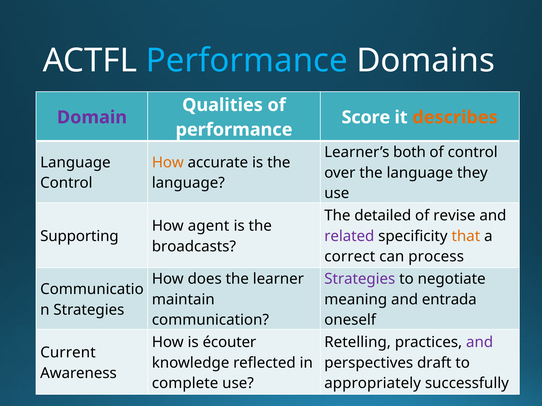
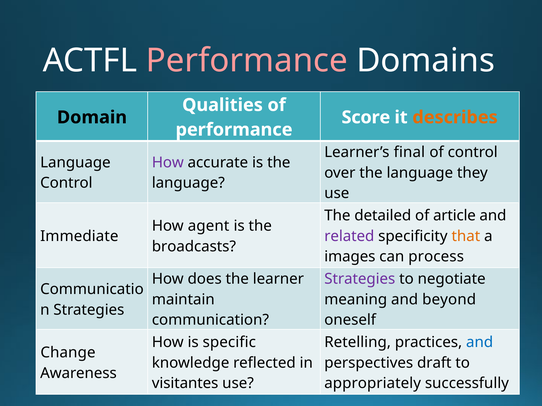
Performance colour: light blue -> pink (247, 61)
Domain colour: purple -> black (92, 118)
both: both -> final (409, 152)
How colour: orange -> purple (168, 163)
revise: revise -> article (454, 216)
Supporting: Supporting -> Immediate (79, 236)
correct: correct -> images (350, 257)
entrada: entrada -> beyond (449, 300)
écouter: écouter -> specific (229, 343)
and colour: purple -> blue (480, 343)
Current: Current -> Change (68, 353)
complete: complete -> visitantes (185, 384)
